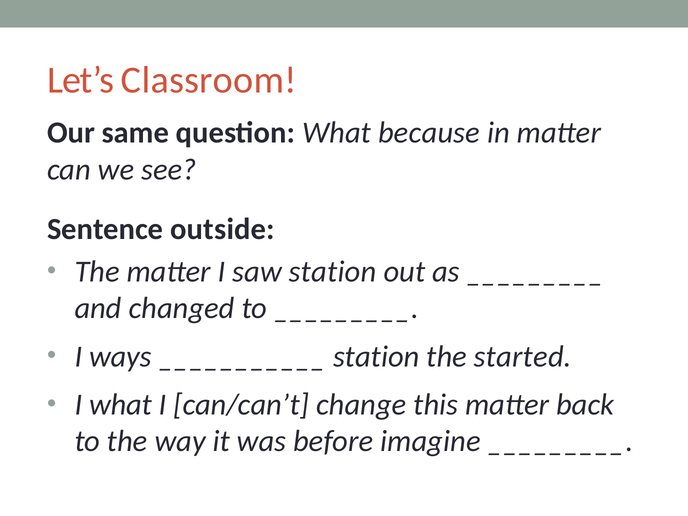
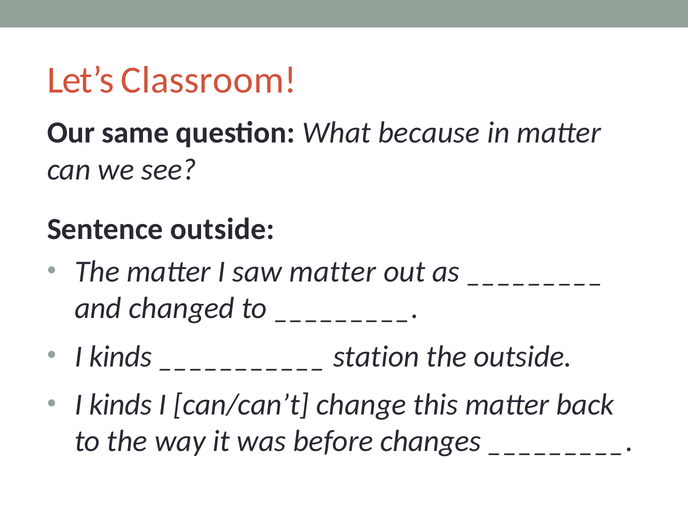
saw station: station -> matter (333, 272)
ways: ways -> kinds (121, 357)
the started: started -> outside (523, 357)
what: what -> kinds (121, 405)
imagine: imagine -> changes (431, 441)
